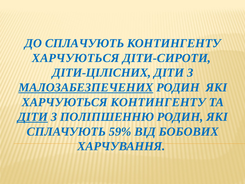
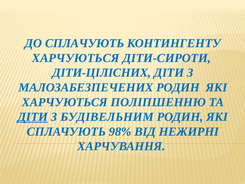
МАЛОЗАБЕЗПЕЧЕНИХ underline: present -> none (86, 87)
ХАРЧУЮТЬСЯ КОНТИНГЕНТУ: КОНТИНГЕНТУ -> ПОЛІПШЕННЮ (158, 102)
ПОЛІПШЕННЮ: ПОЛІПШЕННЮ -> БУДІВЕЛЬНИМ (107, 117)
59%: 59% -> 98% (120, 131)
БОБОВИХ: БОБОВИХ -> НЕЖИРНІ (189, 131)
